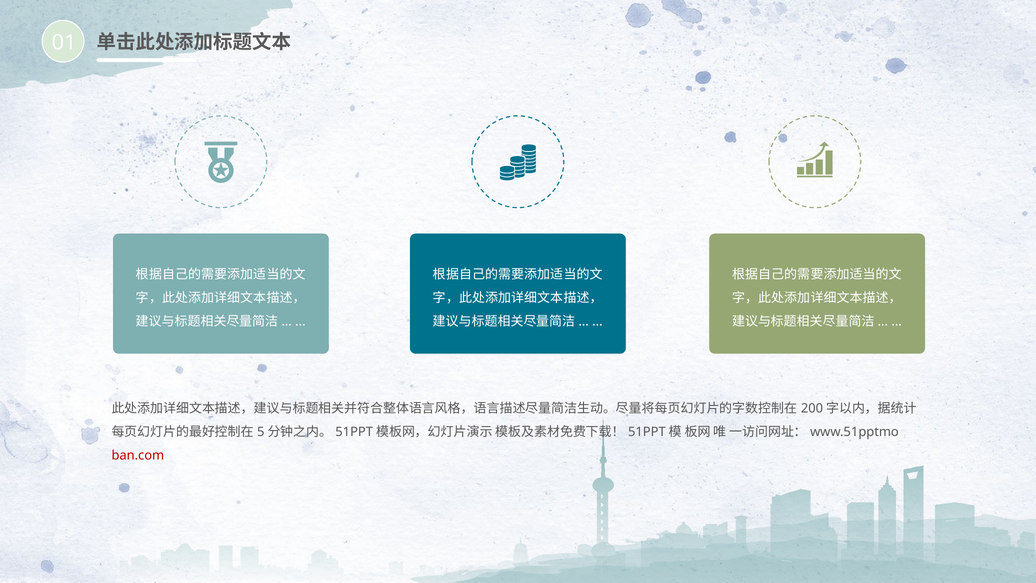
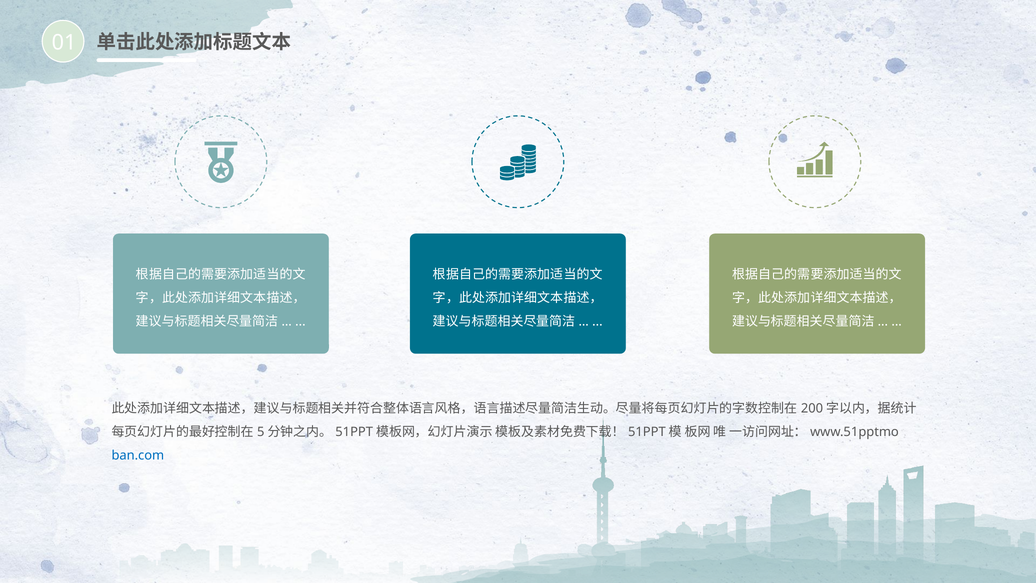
ban.com colour: red -> blue (138, 455)
